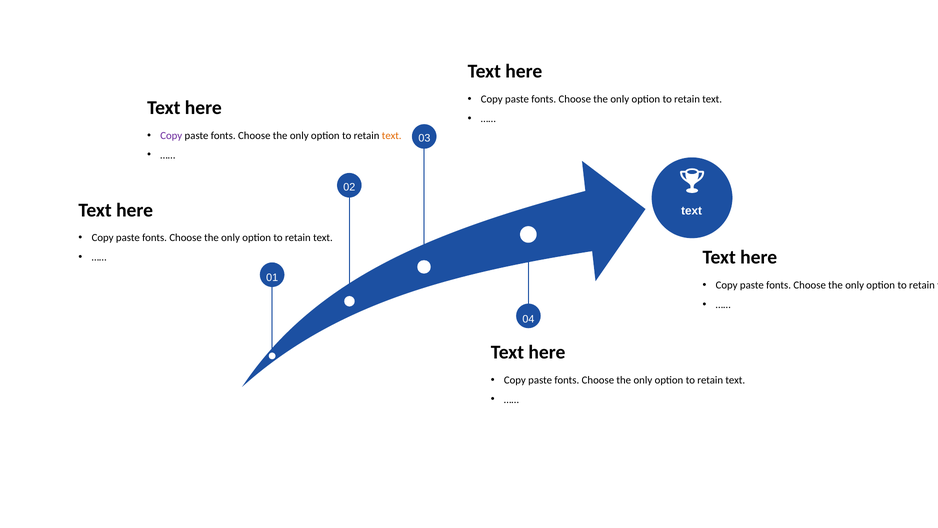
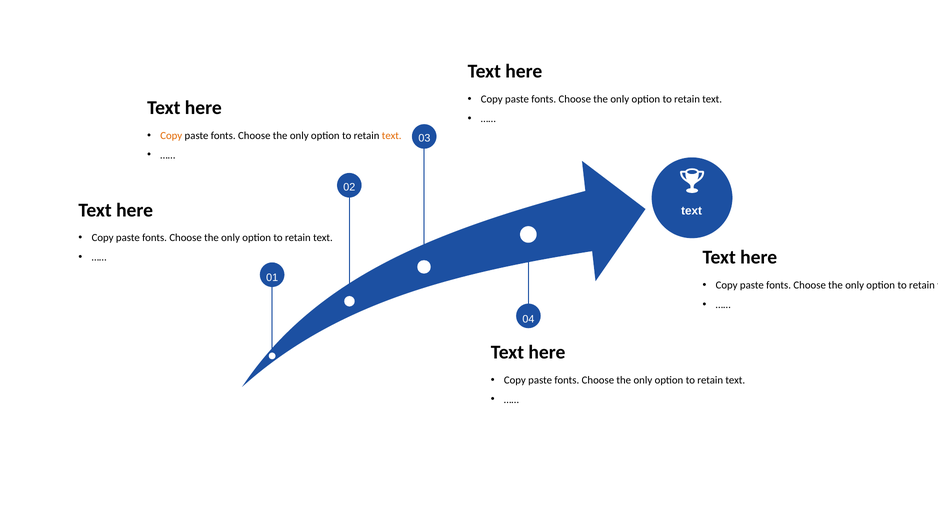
Copy colour: purple -> orange (171, 136)
